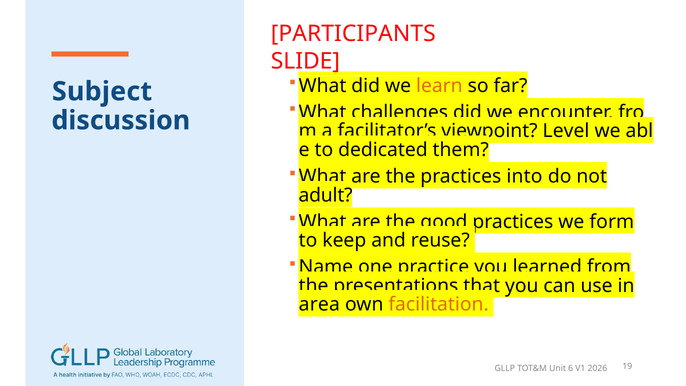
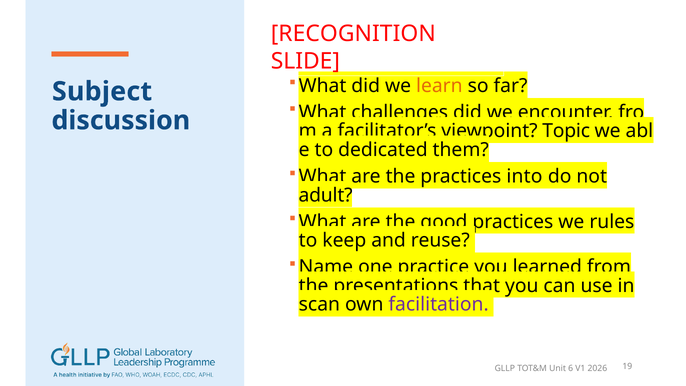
PARTICIPANTS: PARTICIPANTS -> RECOGNITION (353, 34)
Level: Level -> Topic (566, 131)
form: form -> rules (612, 222)
area: area -> scan (319, 304)
facilitation colour: orange -> purple (439, 304)
